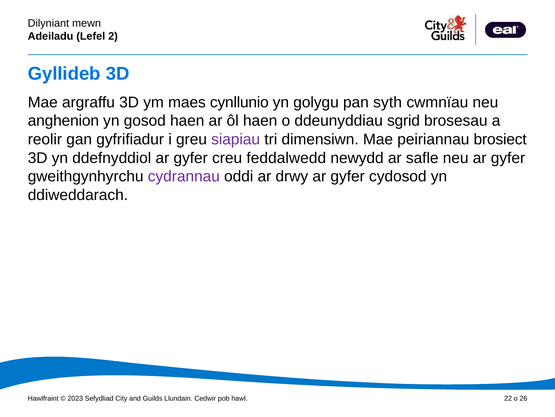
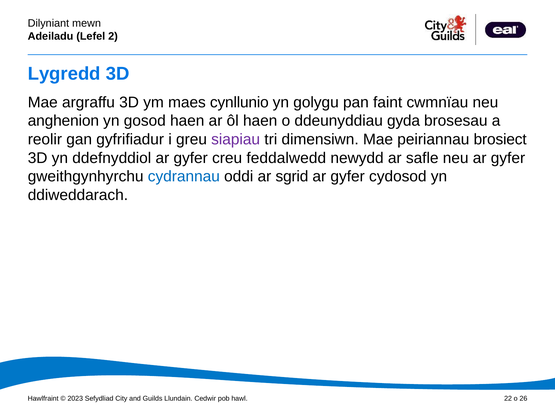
Gyllideb: Gyllideb -> Lygredd (64, 74)
syth: syth -> faint (388, 102)
sgrid: sgrid -> gyda (404, 121)
cydrannau colour: purple -> blue (184, 176)
drwy: drwy -> sgrid (292, 176)
